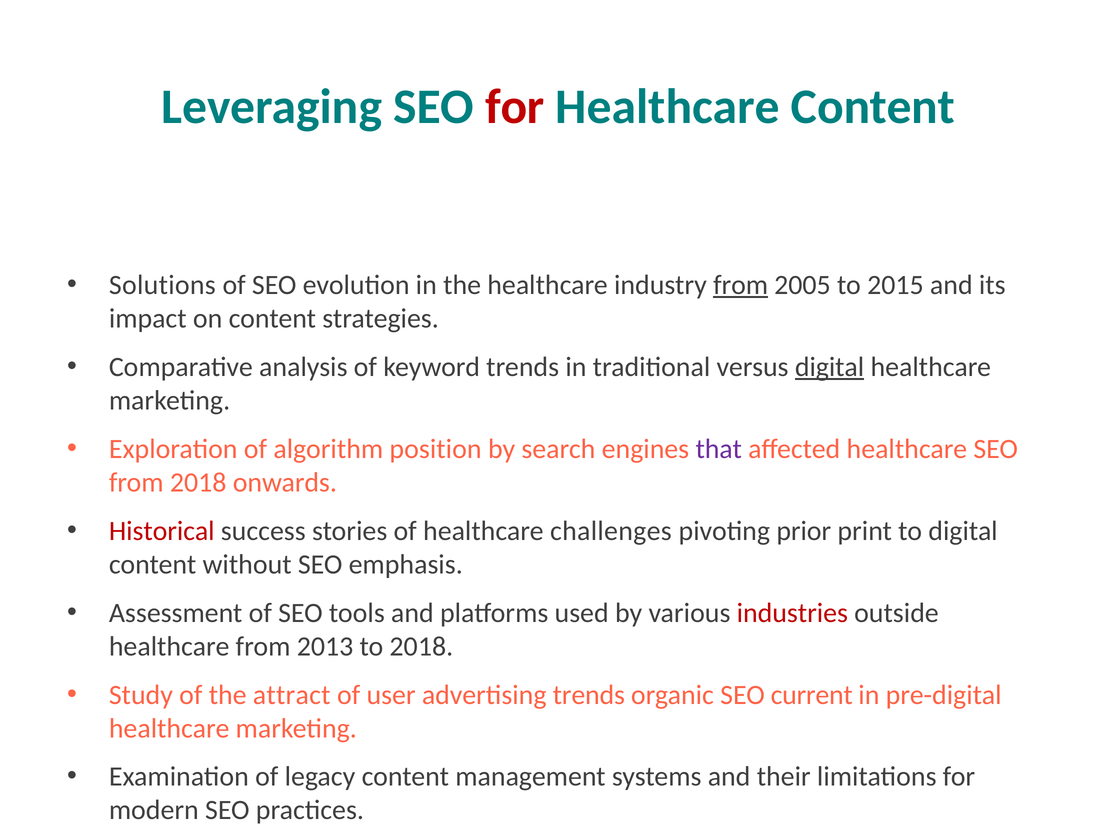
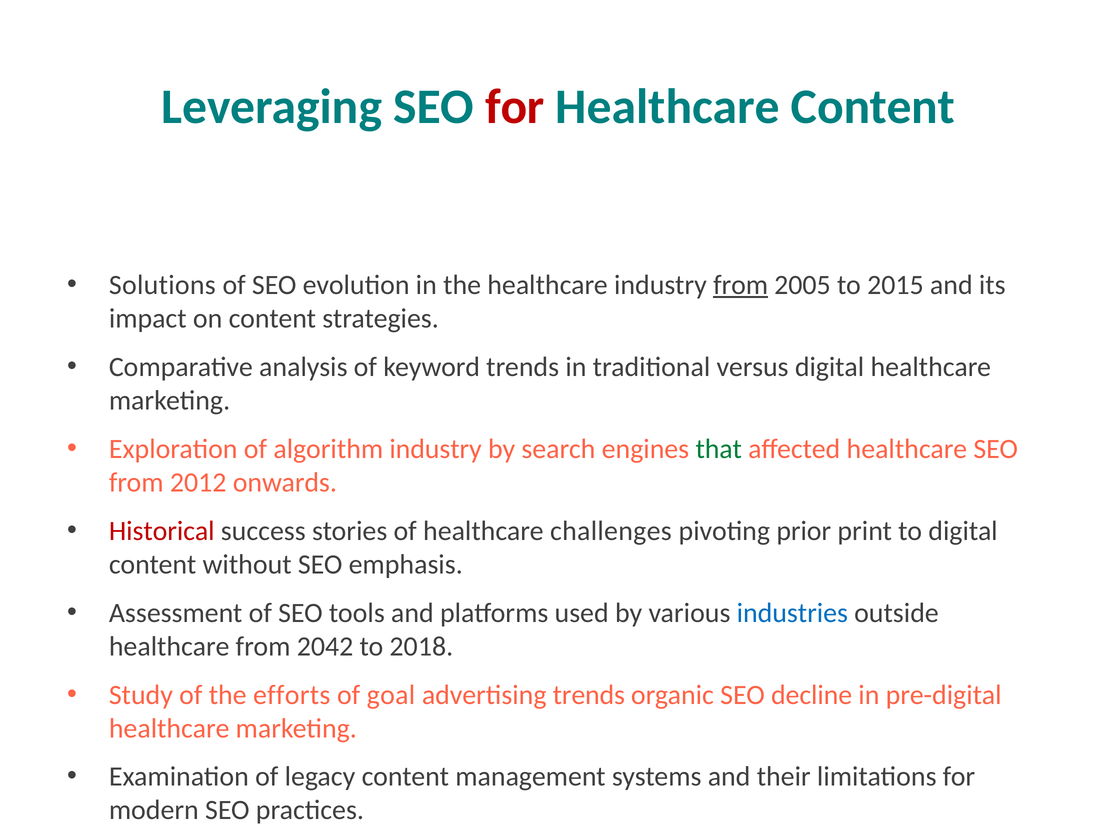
digital underline: present -> none (830, 367)
algorithm position: position -> industry (436, 449)
that colour: purple -> green (719, 449)
from 2018: 2018 -> 2012 (198, 482)
industries colour: red -> blue (792, 613)
2013: 2013 -> 2042 (325, 646)
attract: attract -> efforts (292, 695)
user: user -> goal (391, 695)
current: current -> decline (812, 695)
